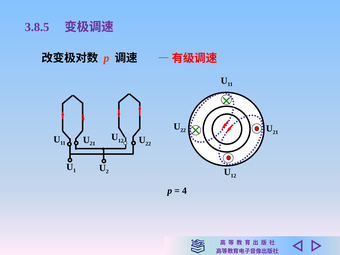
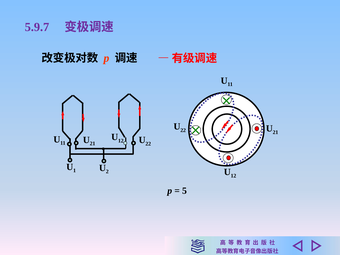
3.8.5: 3.8.5 -> 5.9.7 (37, 27)
4: 4 -> 5 (184, 191)
